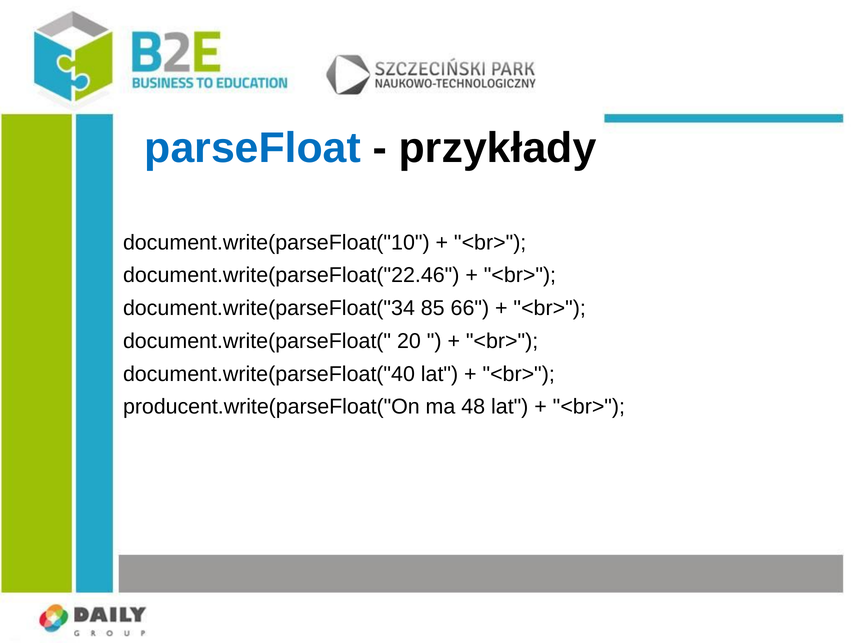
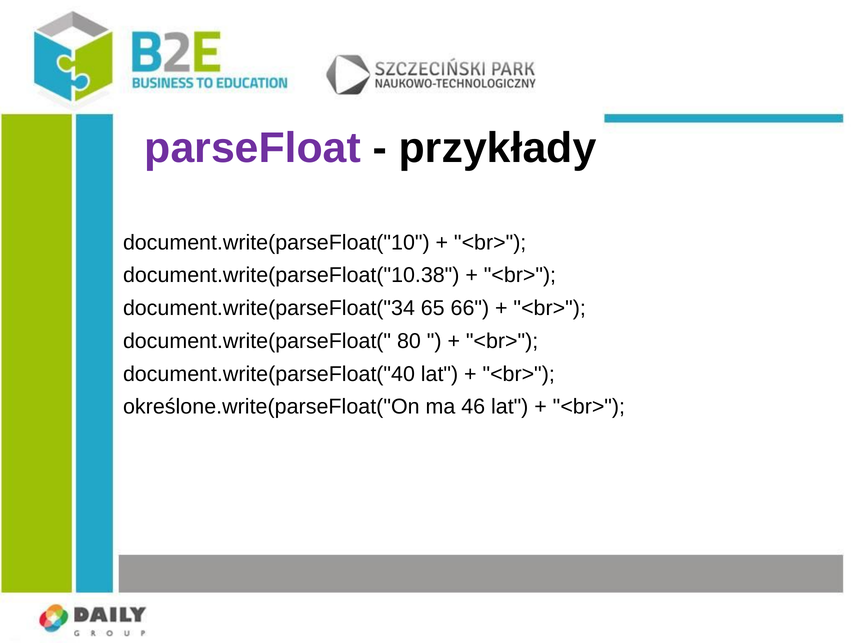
parseFloat colour: blue -> purple (253, 148)
document.write(parseFloat("22.46: document.write(parseFloat("22.46 -> document.write(parseFloat("10.38 (291, 275)
85: 85 -> 65 (433, 308)
20: 20 -> 80 (409, 341)
producent.write(parseFloat("On: producent.write(parseFloat("On -> określone.write(parseFloat("On (271, 407)
48: 48 -> 46 (473, 407)
